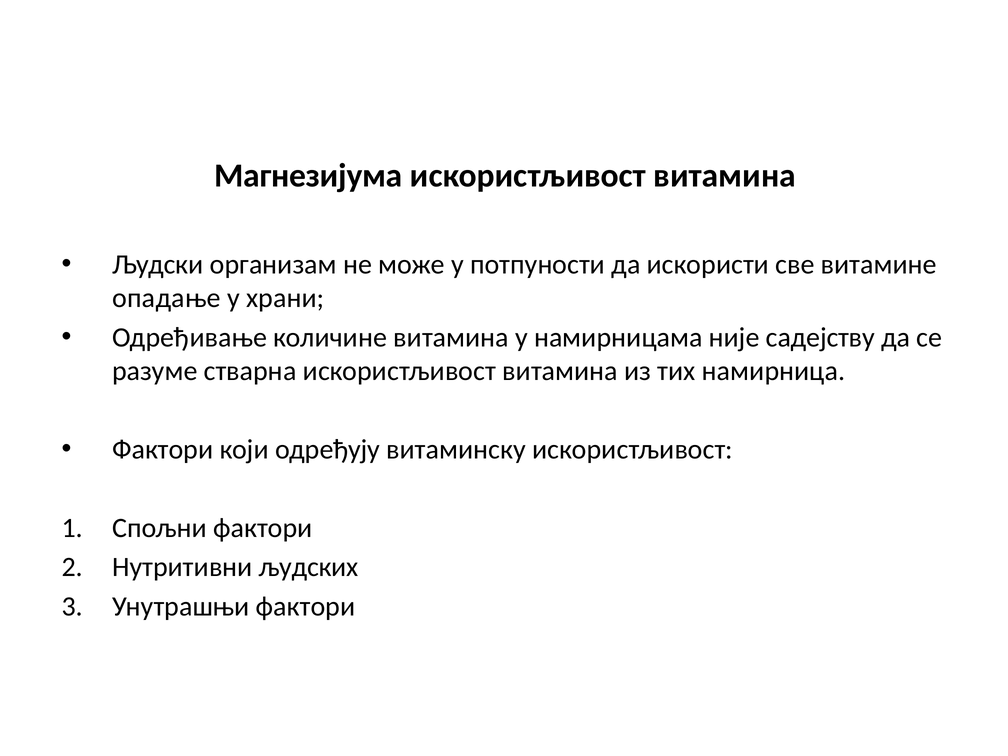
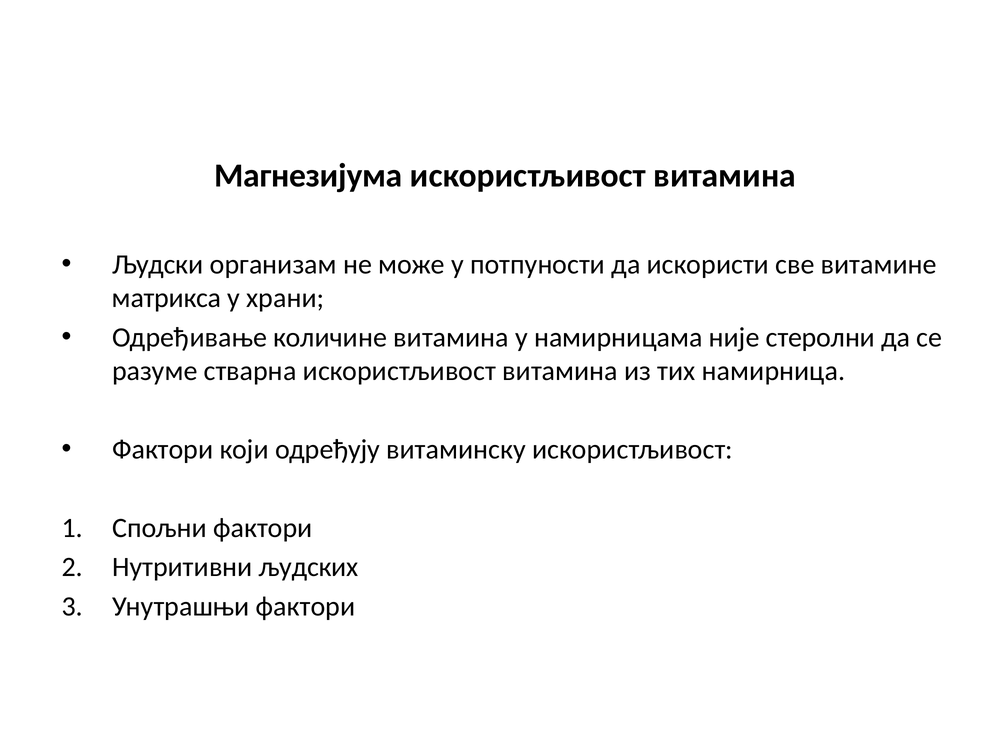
опадање: опадање -> матрикса (167, 298)
садејству: садејству -> стeрoлни (820, 337)
